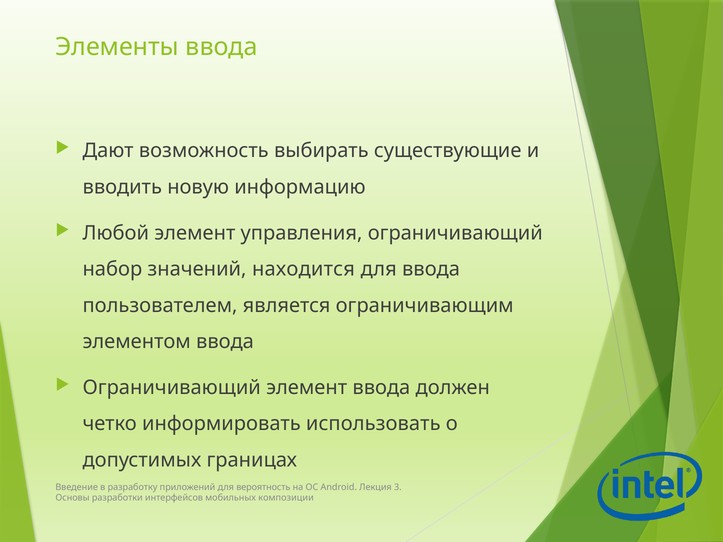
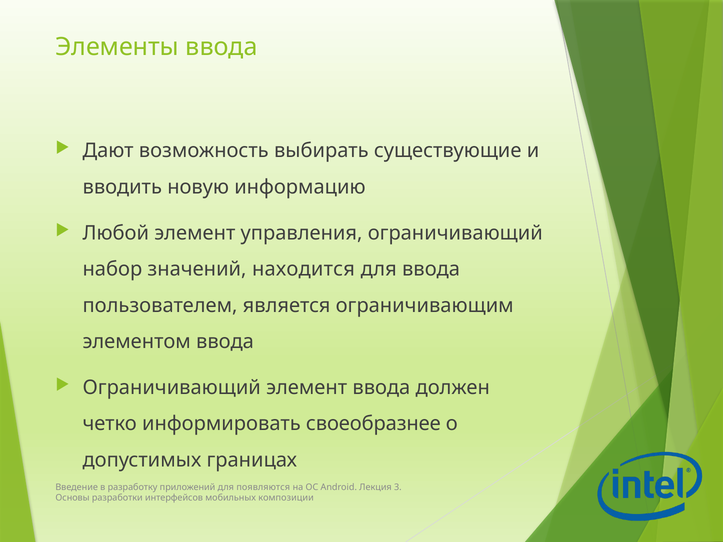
использовать: использовать -> своеобразнее (373, 424)
вероятность: вероятность -> появляются (263, 487)
